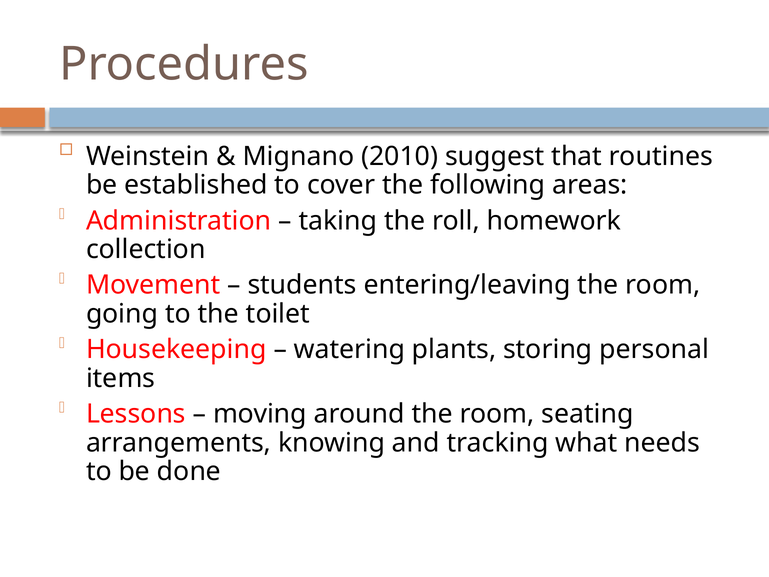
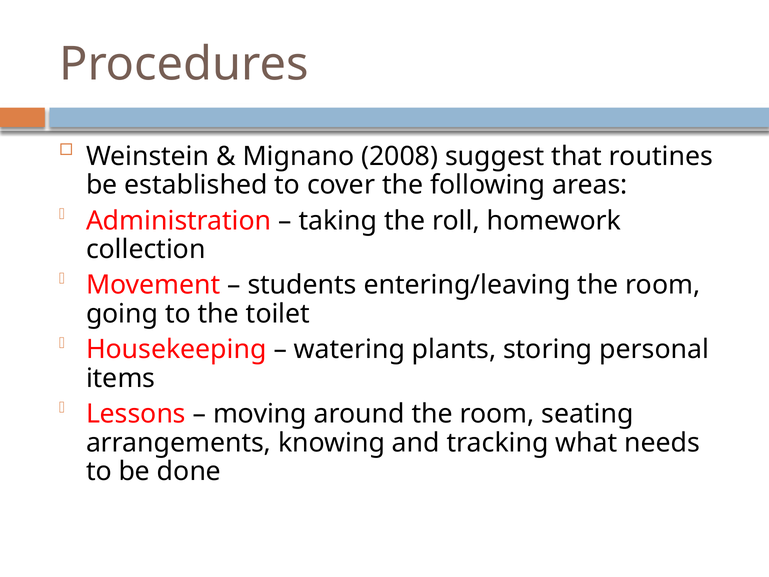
2010: 2010 -> 2008 (400, 156)
